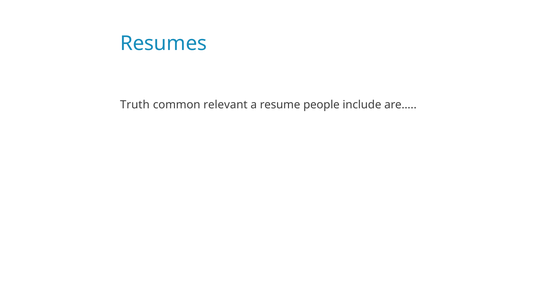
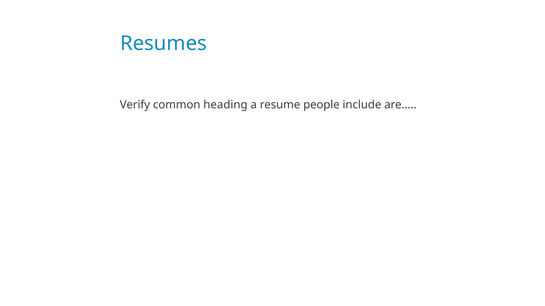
Truth: Truth -> Verify (135, 105)
relevant: relevant -> heading (225, 105)
